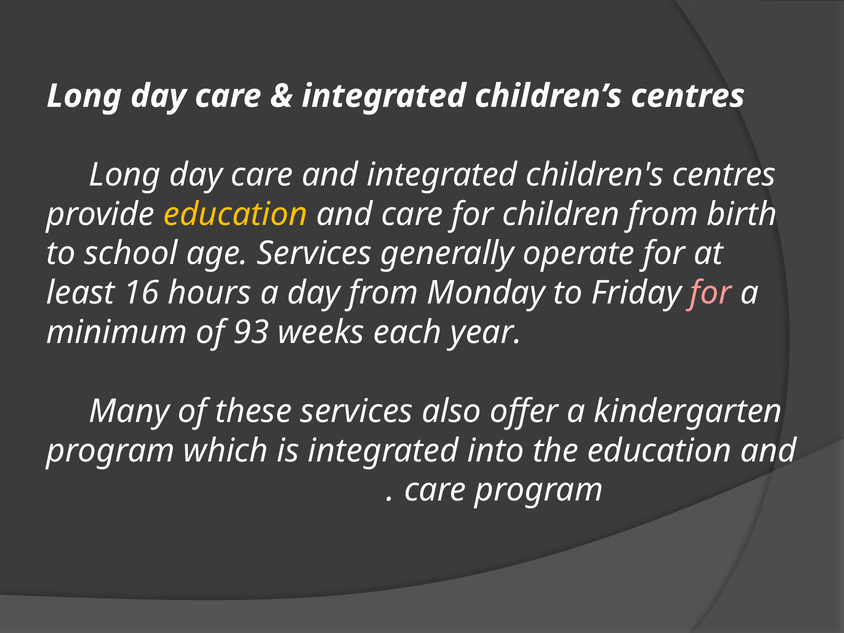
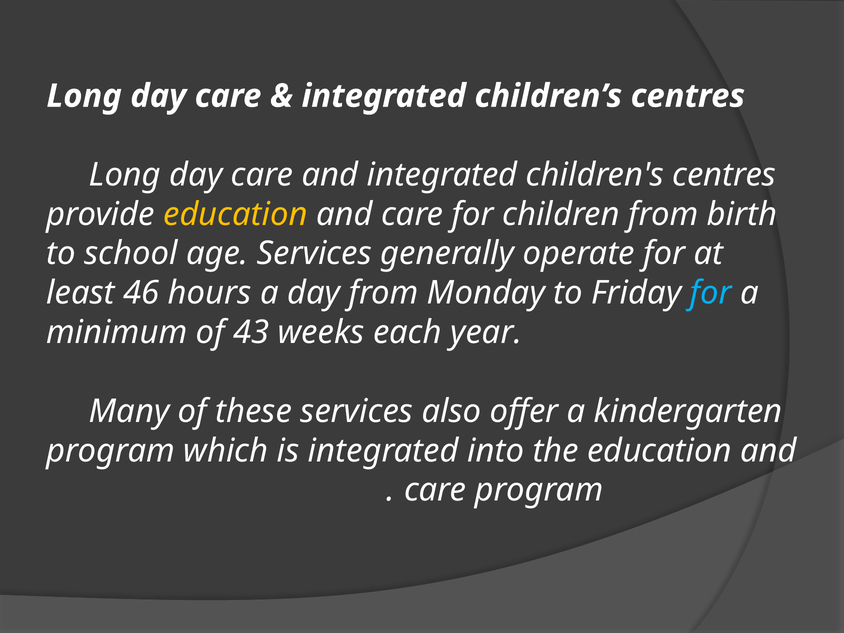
16: 16 -> 46 (141, 293)
for colour: pink -> light blue (711, 293)
93: 93 -> 43 (251, 332)
